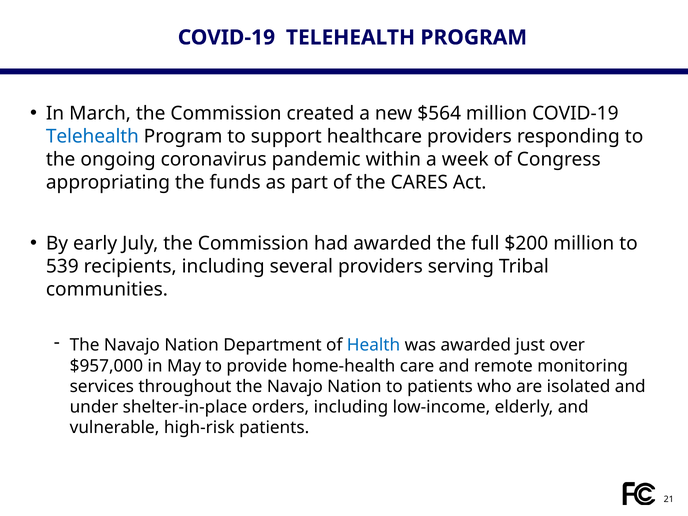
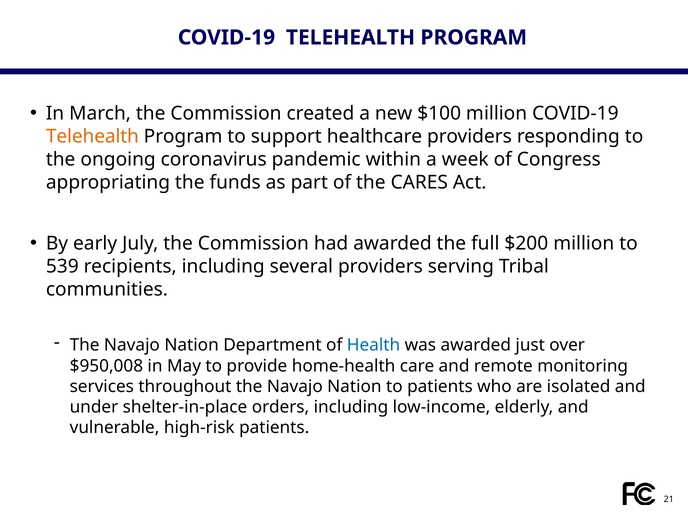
$564: $564 -> $100 (439, 114)
Telehealth colour: blue -> orange (92, 137)
$957,000: $957,000 -> $950,008 (106, 366)
